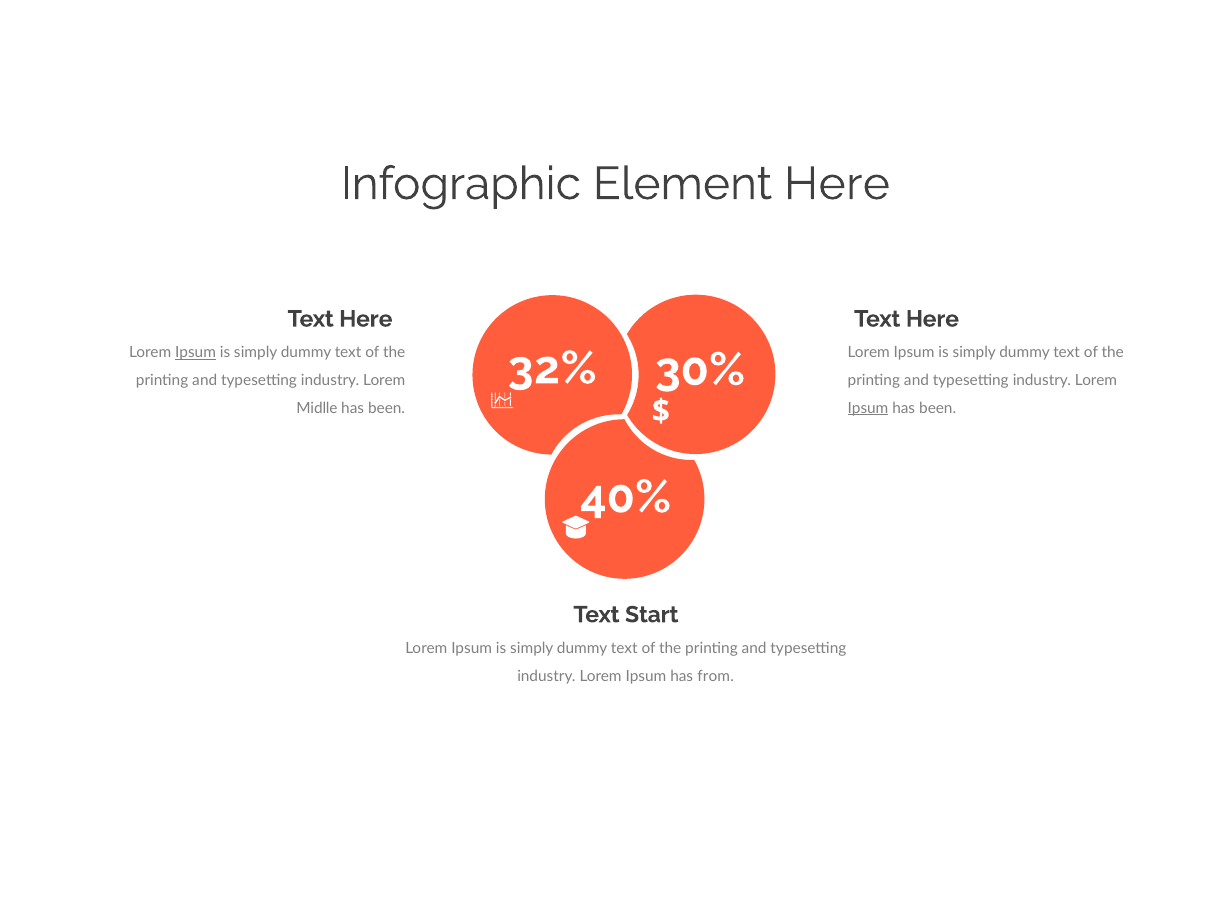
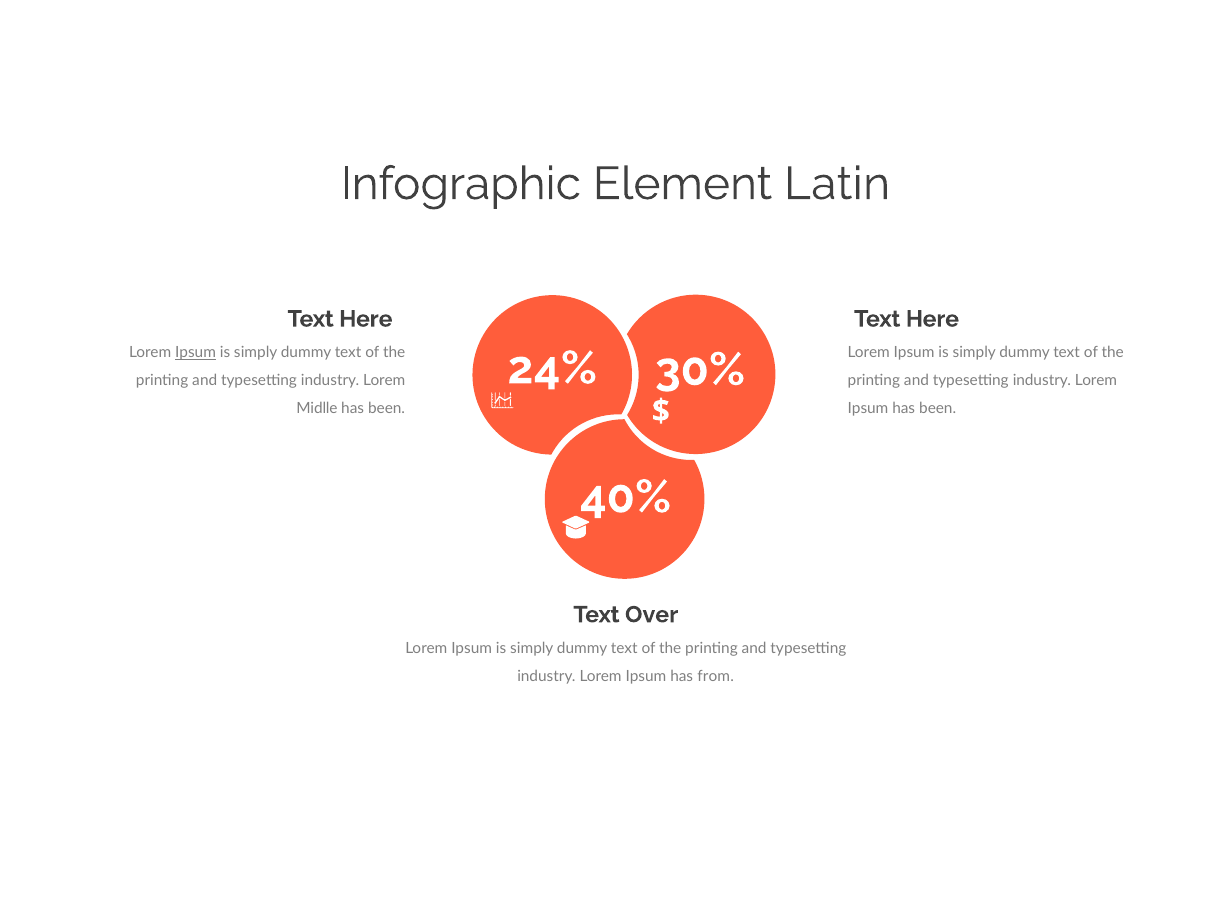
Element Here: Here -> Latin (837, 184)
32%: 32% -> 24% (552, 368)
Ipsum underline: present -> none (868, 408)
Start: Start -> Over (652, 615)
